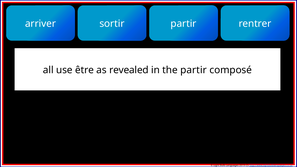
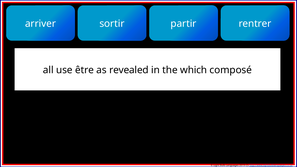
the partir: partir -> which (194, 70)
